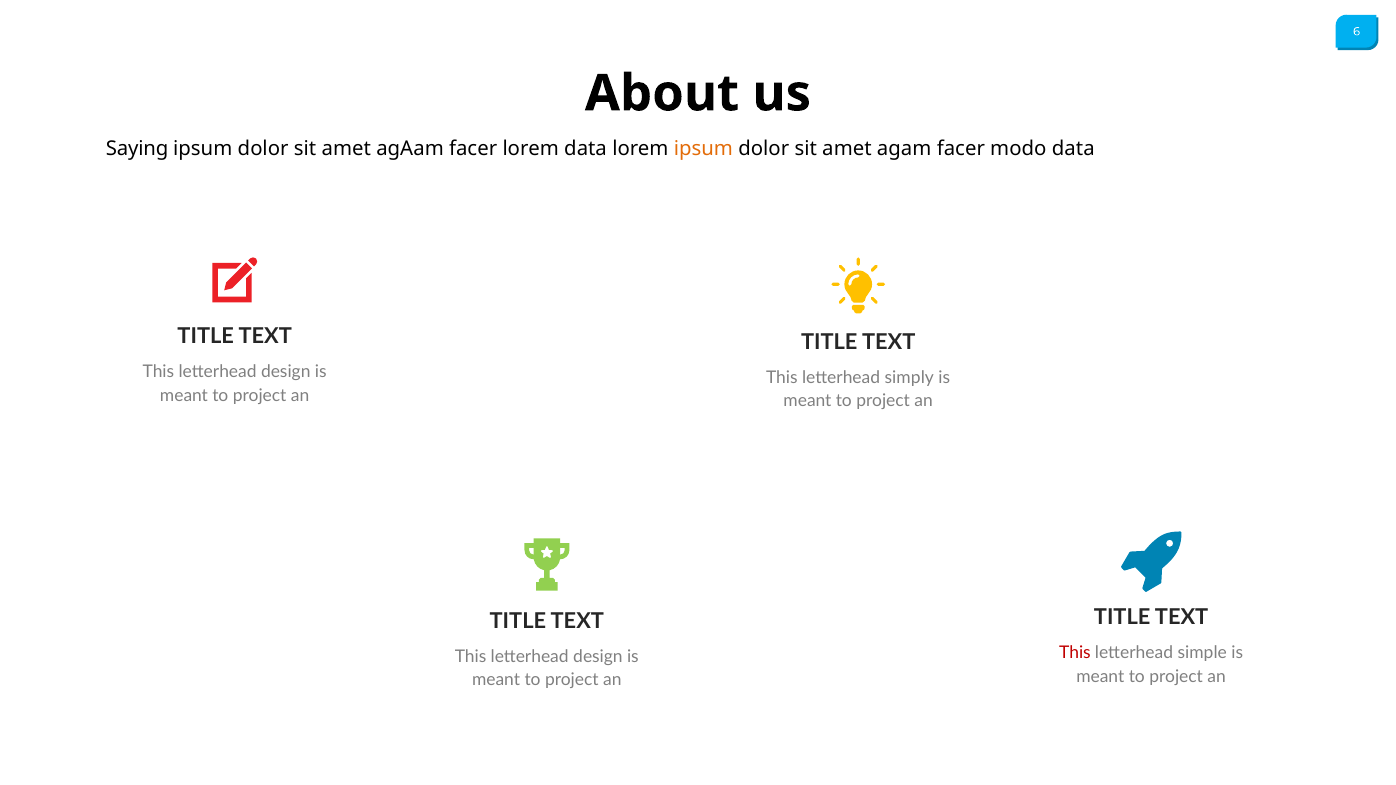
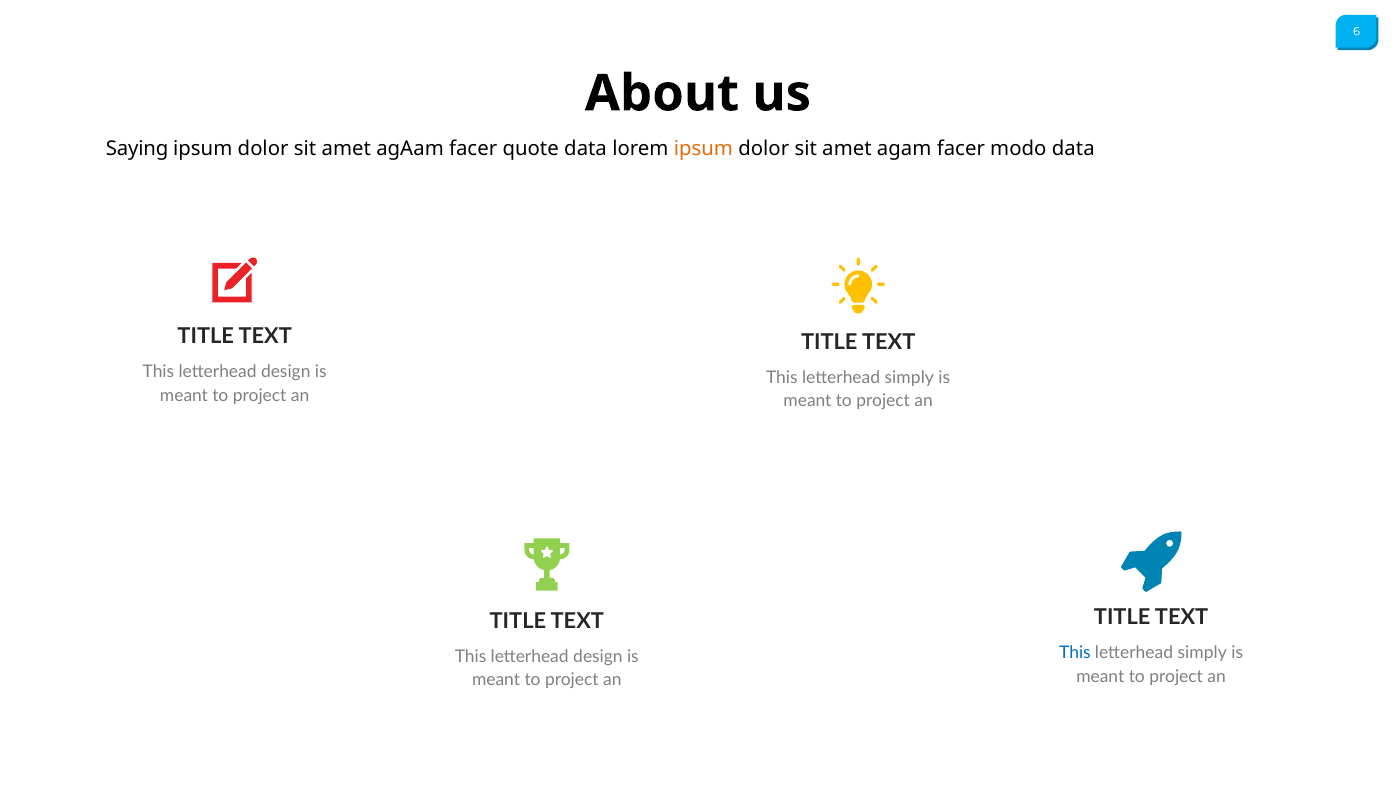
facer lorem: lorem -> quote (531, 149)
This colour: red -> blue (1075, 653)
simple: simple -> simply (1202, 653)
